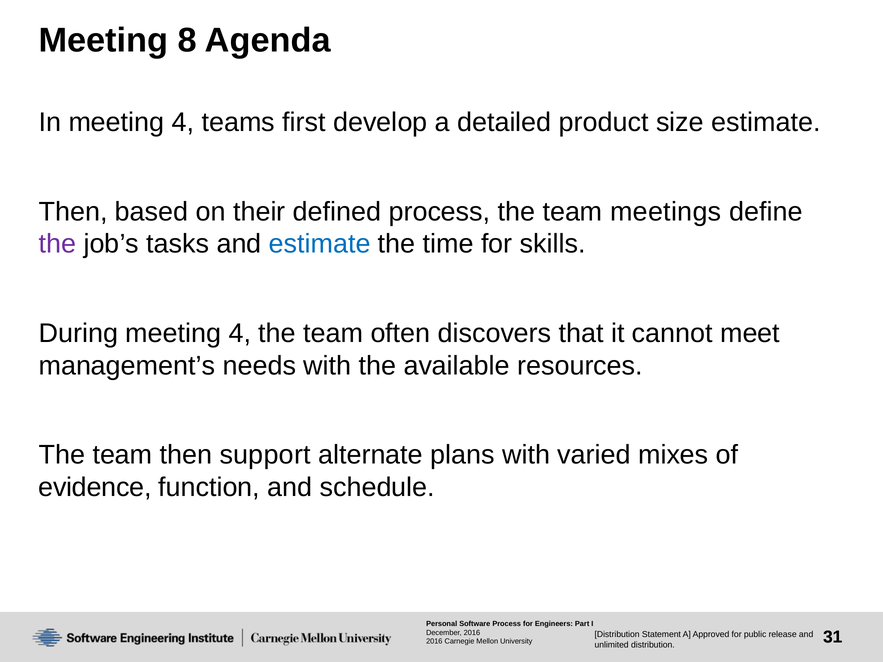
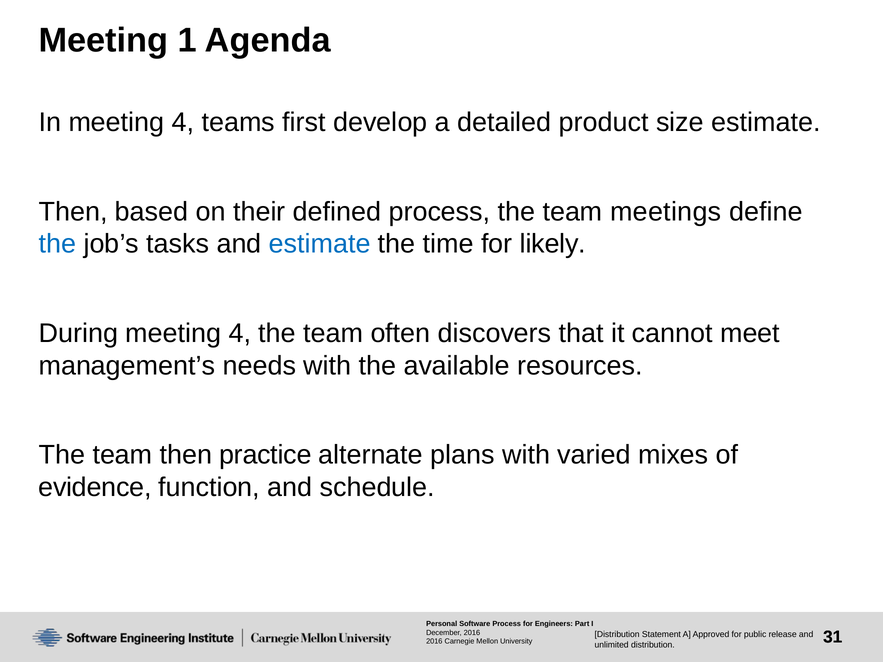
8: 8 -> 1 (187, 40)
the colour: purple -> blue (57, 244)
skills: skills -> likely (553, 244)
support: support -> practice (265, 455)
